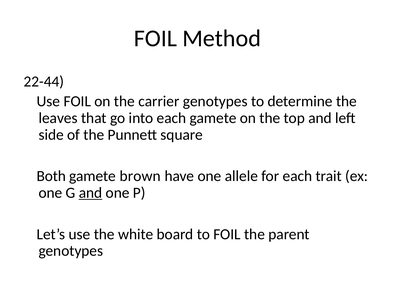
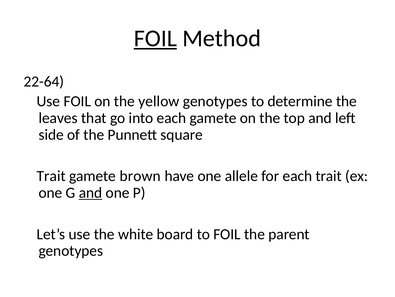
FOIL underline: none -> present (155, 38)
22-44: 22-44 -> 22-64 (44, 81)
carrier: carrier -> yellow (159, 101)
Both: Both -> Trait (51, 176)
